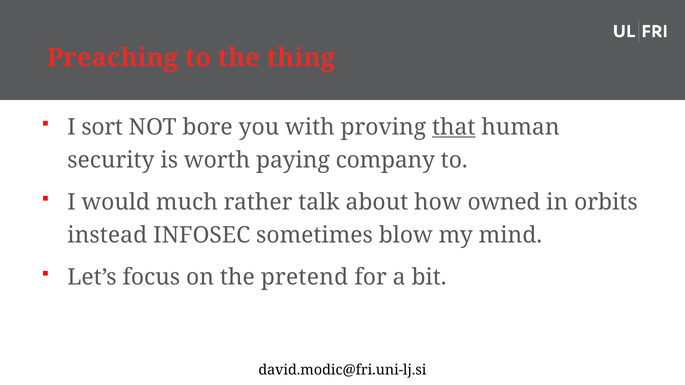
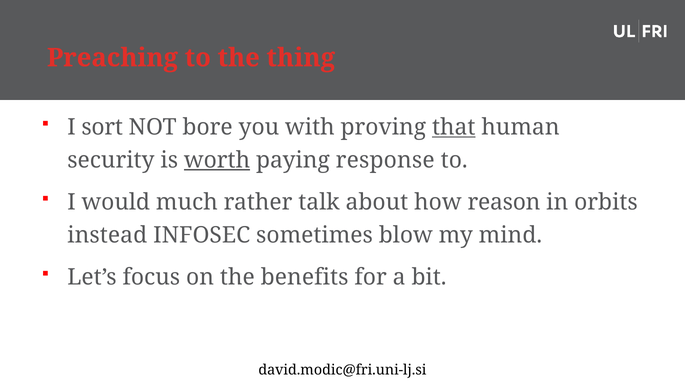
worth underline: none -> present (217, 160)
company: company -> response (385, 160)
owned: owned -> reason (504, 202)
pretend: pretend -> benefits (305, 277)
